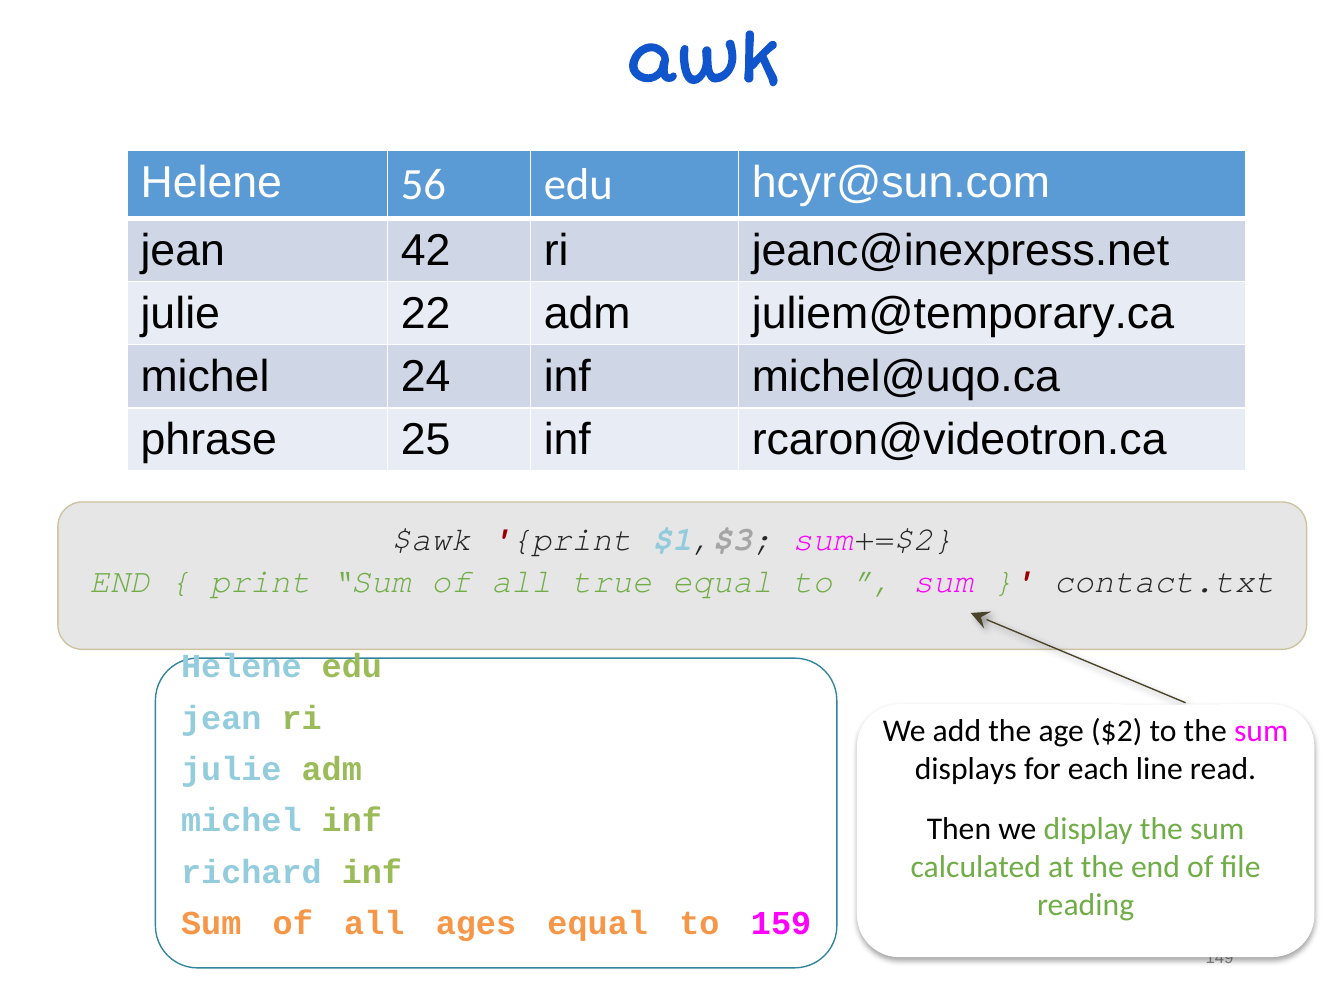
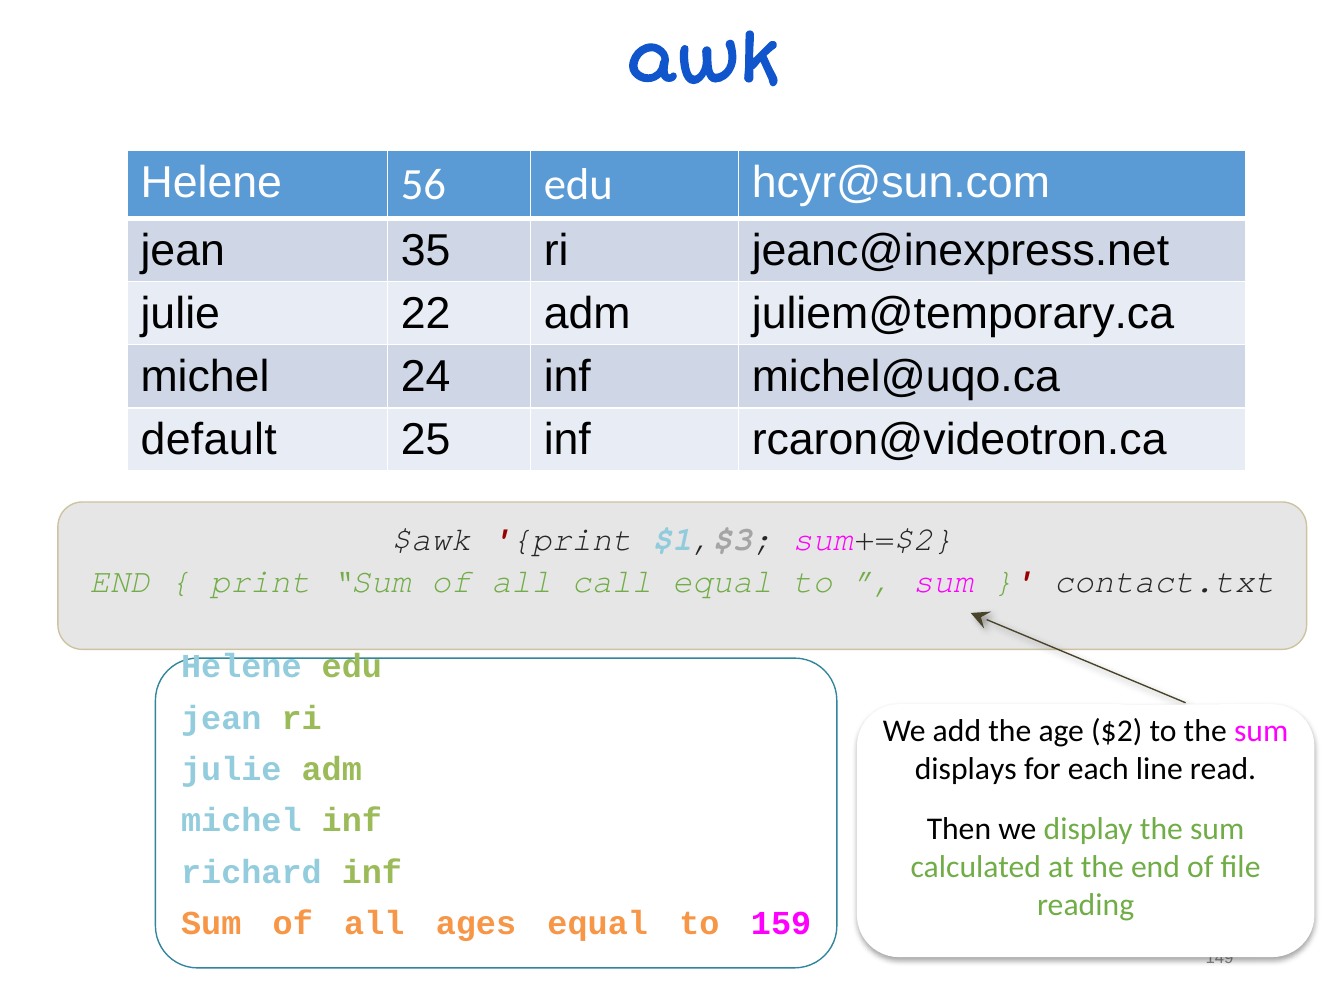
42: 42 -> 35 (426, 251)
phrase: phrase -> default (209, 440)
true: true -> call (612, 582)
